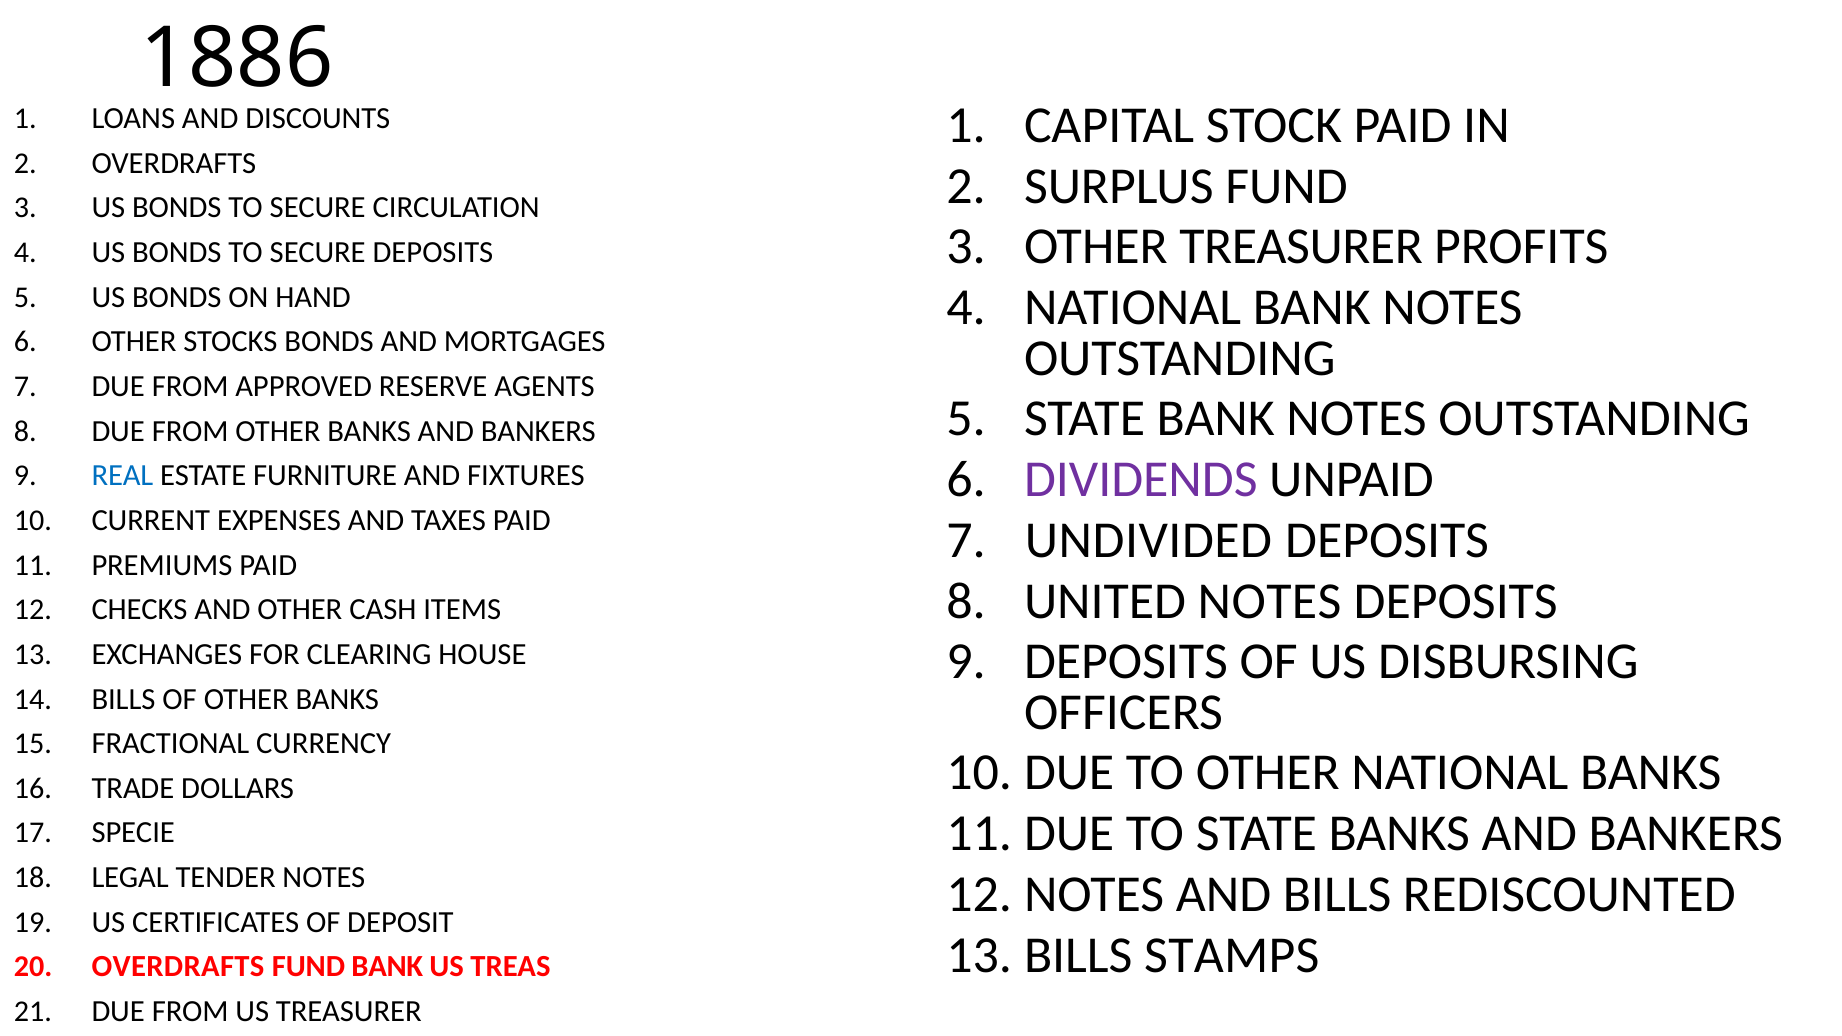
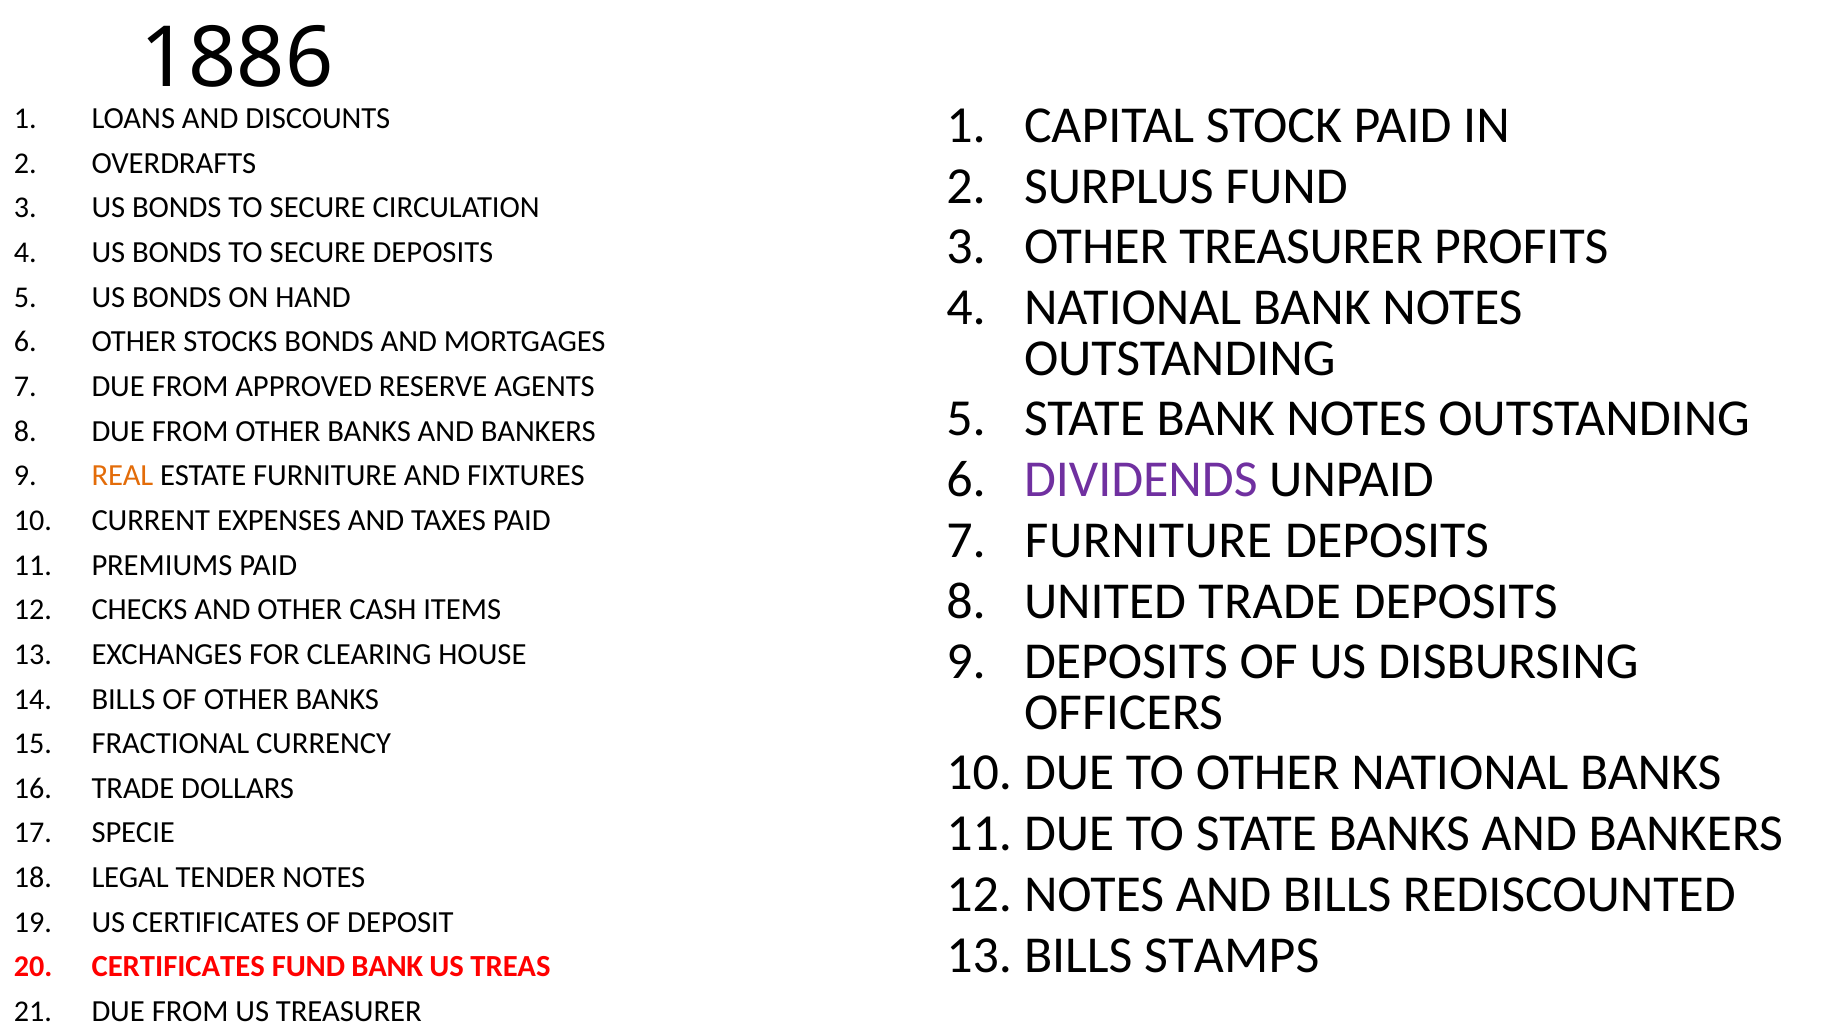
REAL colour: blue -> orange (122, 476)
UNDIVIDED: UNDIVIDED -> FURNITURE (1149, 540)
UNITED NOTES: NOTES -> TRADE (1270, 601)
OVERDRAFTS: OVERDRAFTS -> CERTIFICATES (178, 967)
